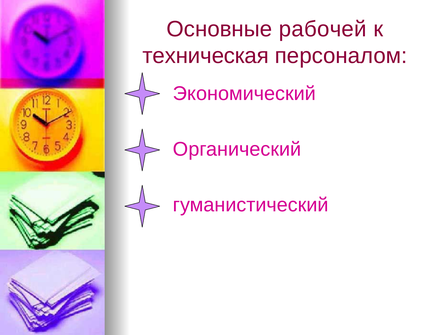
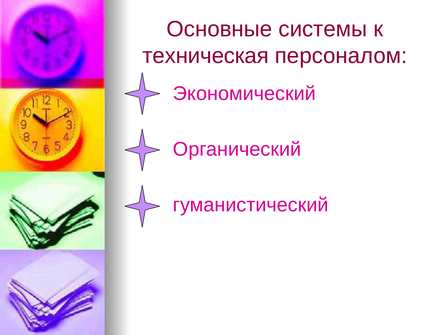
рабочей: рабочей -> системы (323, 29)
